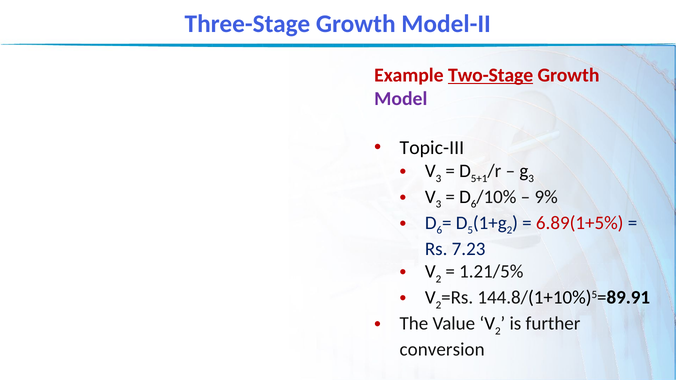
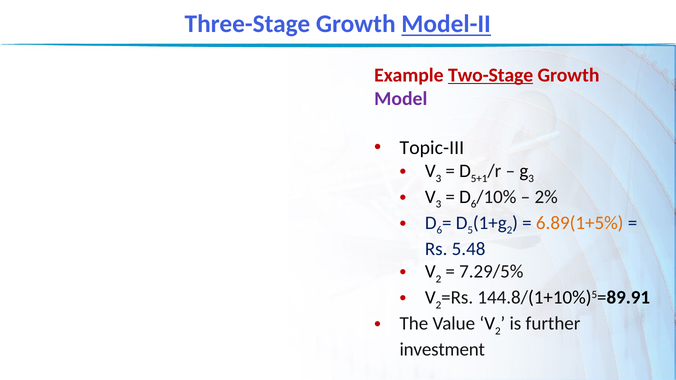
Model-II underline: none -> present (446, 24)
9%: 9% -> 2% (546, 197)
6.89(1+5% colour: red -> orange (580, 223)
7.23: 7.23 -> 5.48 (469, 249)
1.21/5%: 1.21/5% -> 7.29/5% (491, 272)
conversion: conversion -> investment (442, 350)
